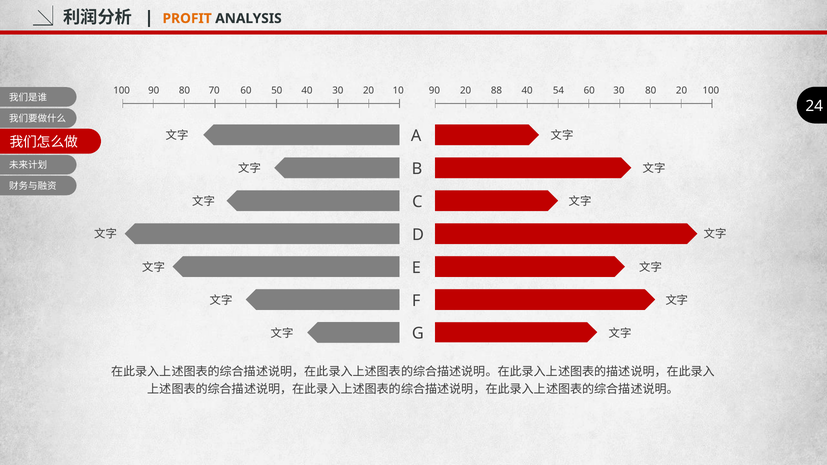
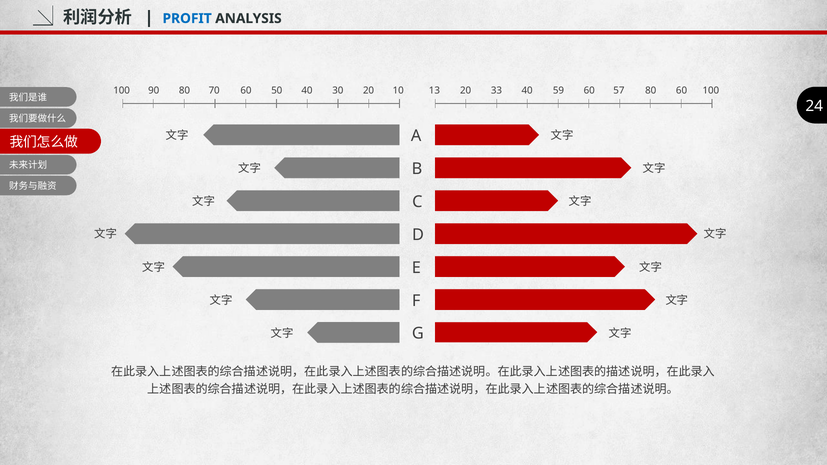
PROFIT colour: orange -> blue (187, 18)
100 90: 90 -> 13 (434, 91)
88: 88 -> 33 (497, 91)
54: 54 -> 59 (558, 91)
60 30: 30 -> 57 (619, 91)
80 20: 20 -> 60 (682, 91)
